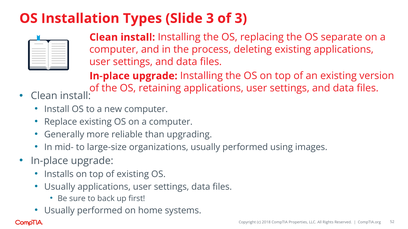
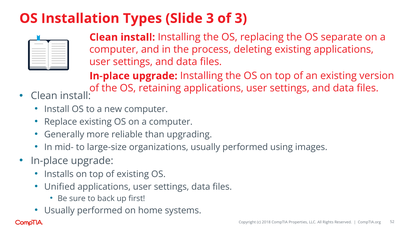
Usually: Usually -> Unified (60, 187)
